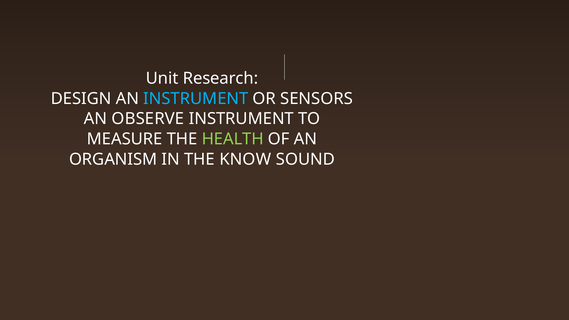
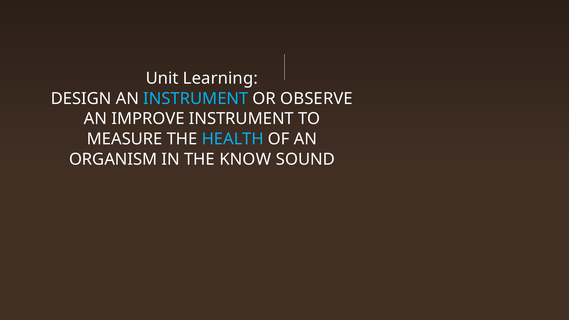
Research: Research -> Learning (220, 78)
SENSORS: SENSORS -> OBSERVE (317, 99)
OBSERVE: OBSERVE -> IMPROVE (148, 119)
HEALTH colour: light green -> light blue (233, 139)
